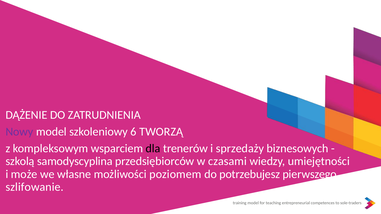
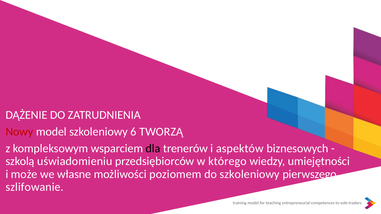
Nowy colour: purple -> red (19, 132)
sprzedaży: sprzedaży -> aspektów (240, 149)
samodyscyplina: samodyscyplina -> uświadomieniu (75, 162)
czasami: czasami -> którego (227, 162)
do potrzebujesz: potrzebujesz -> szkoleniowy (250, 174)
